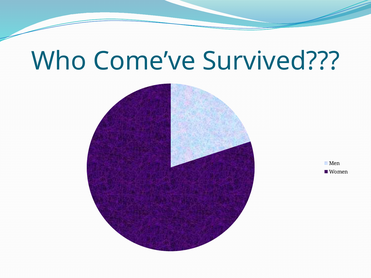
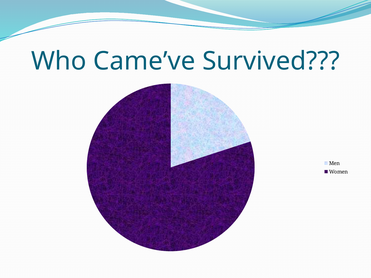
Come’ve: Come’ve -> Came’ve (144, 61)
